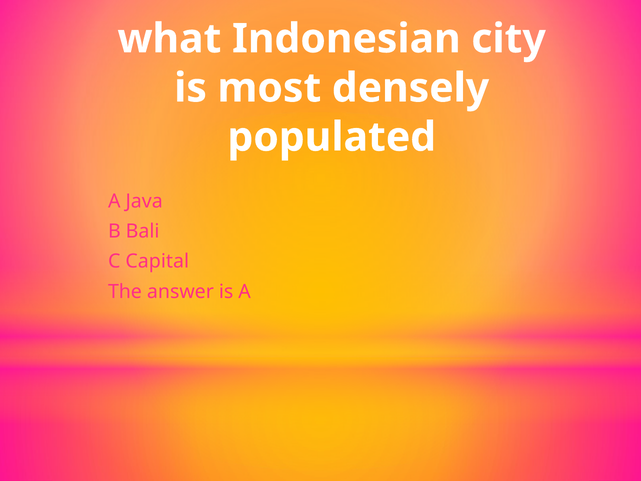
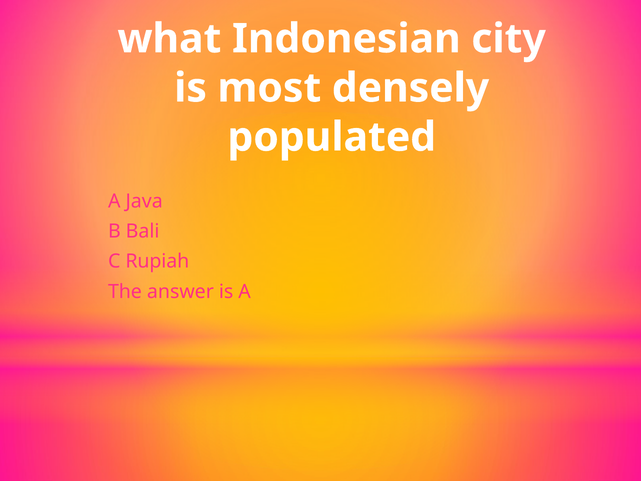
Capital: Capital -> Rupiah (157, 261)
